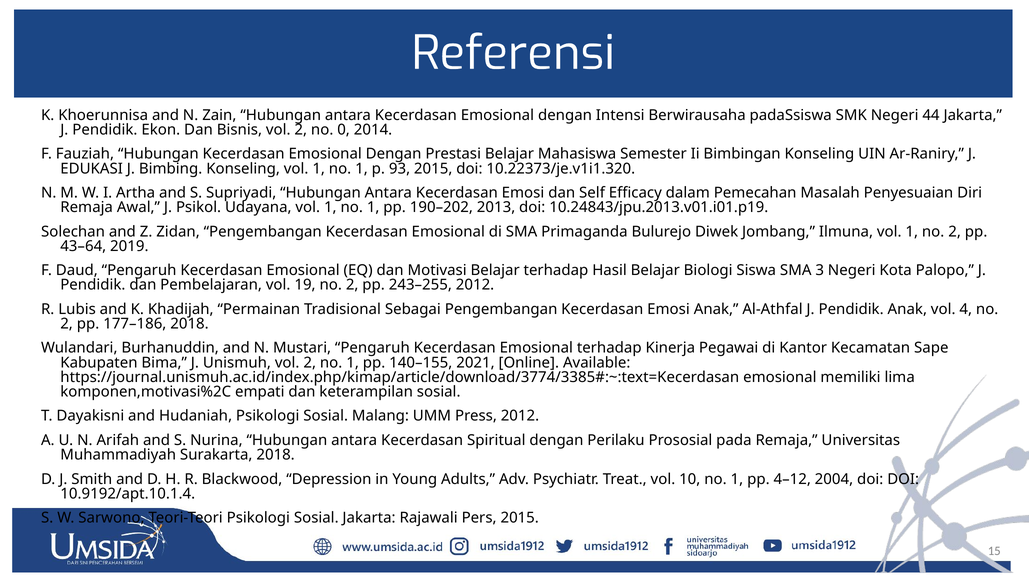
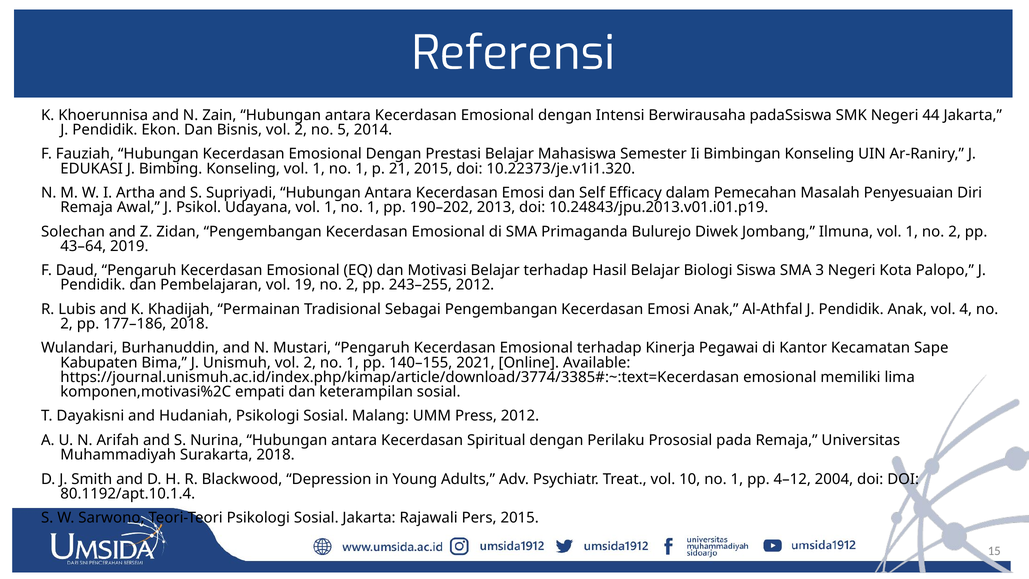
0: 0 -> 5 (344, 130)
93: 93 -> 21 (400, 169)
10.9192/apt.10.1.4: 10.9192/apt.10.1.4 -> 80.1192/apt.10.1.4 (128, 493)
